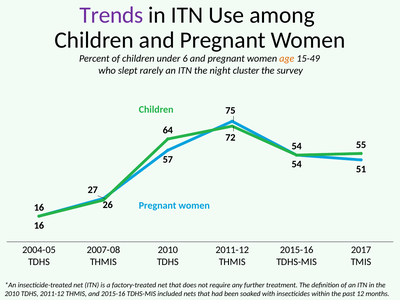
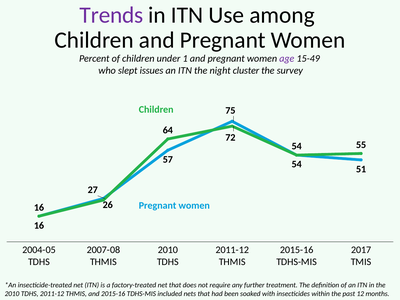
6: 6 -> 1 (185, 59)
age colour: orange -> purple (287, 59)
rarely: rarely -> issues (152, 71)
